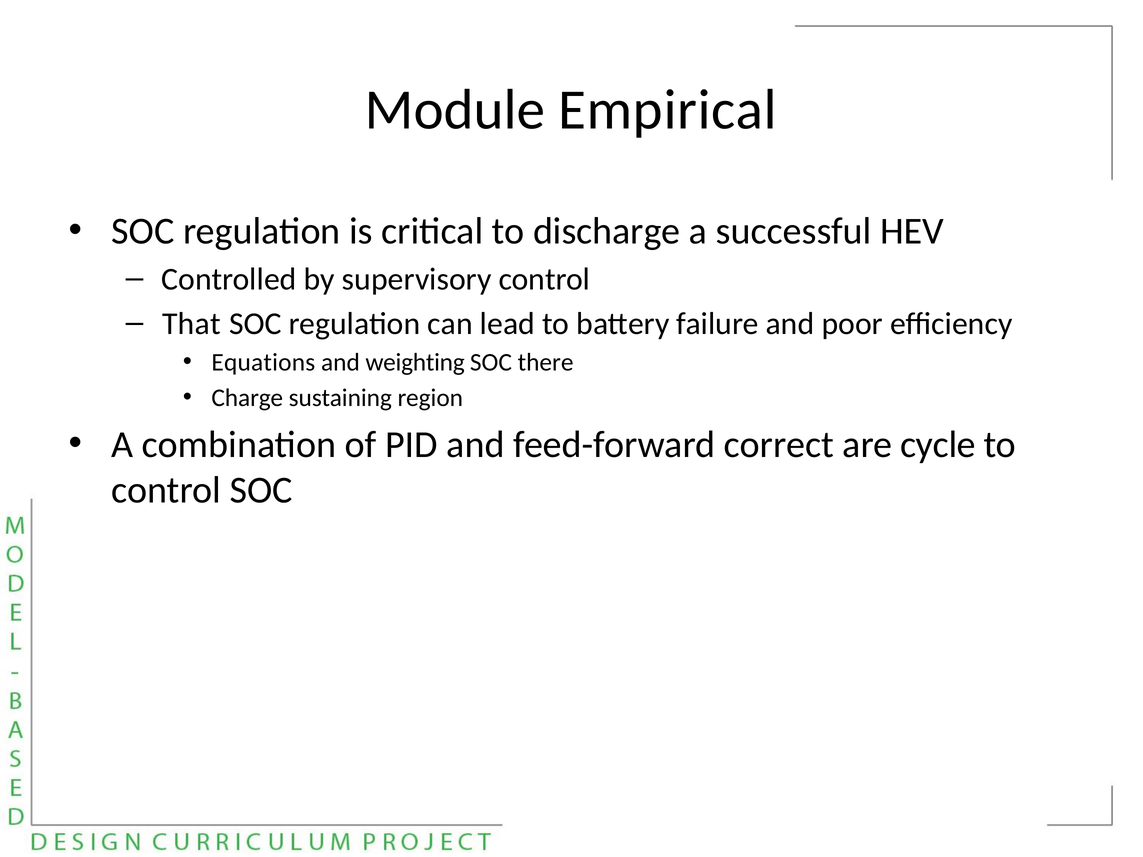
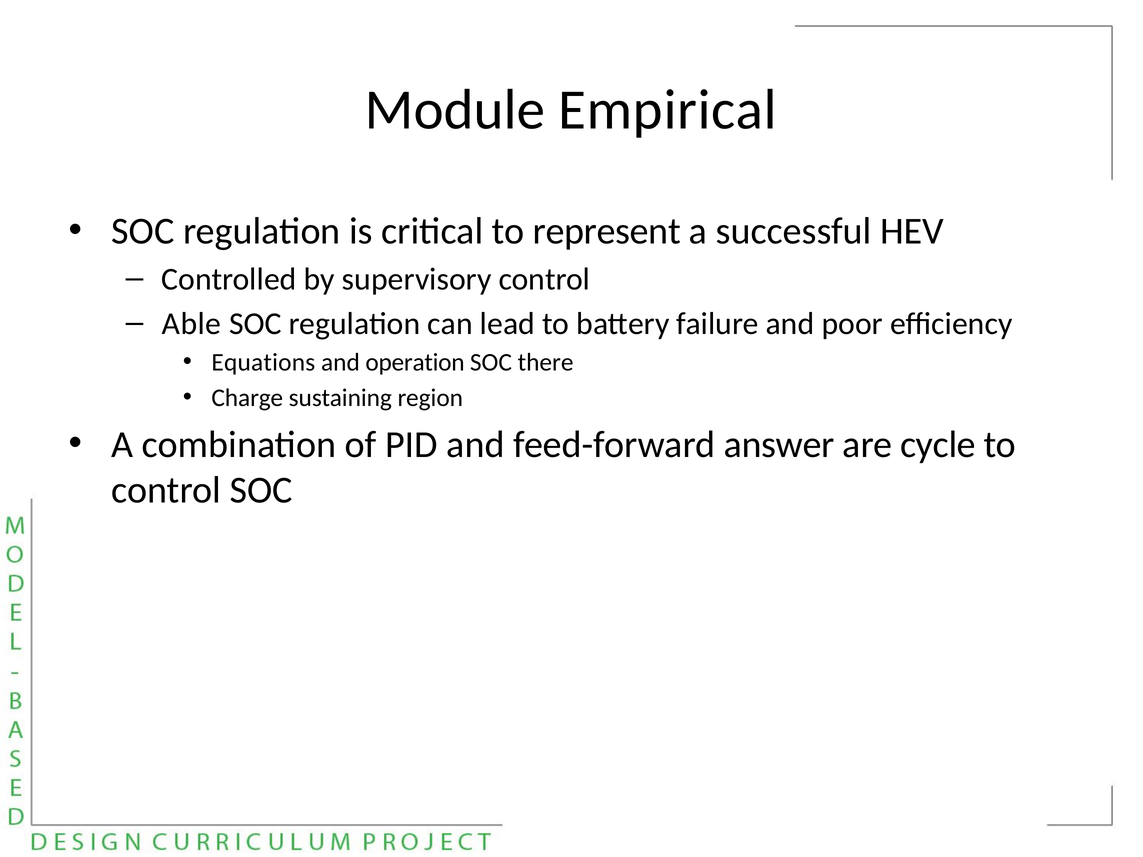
discharge: discharge -> represent (607, 231)
That: That -> Able (191, 324)
weighting: weighting -> operation (415, 363)
correct: correct -> answer (779, 445)
